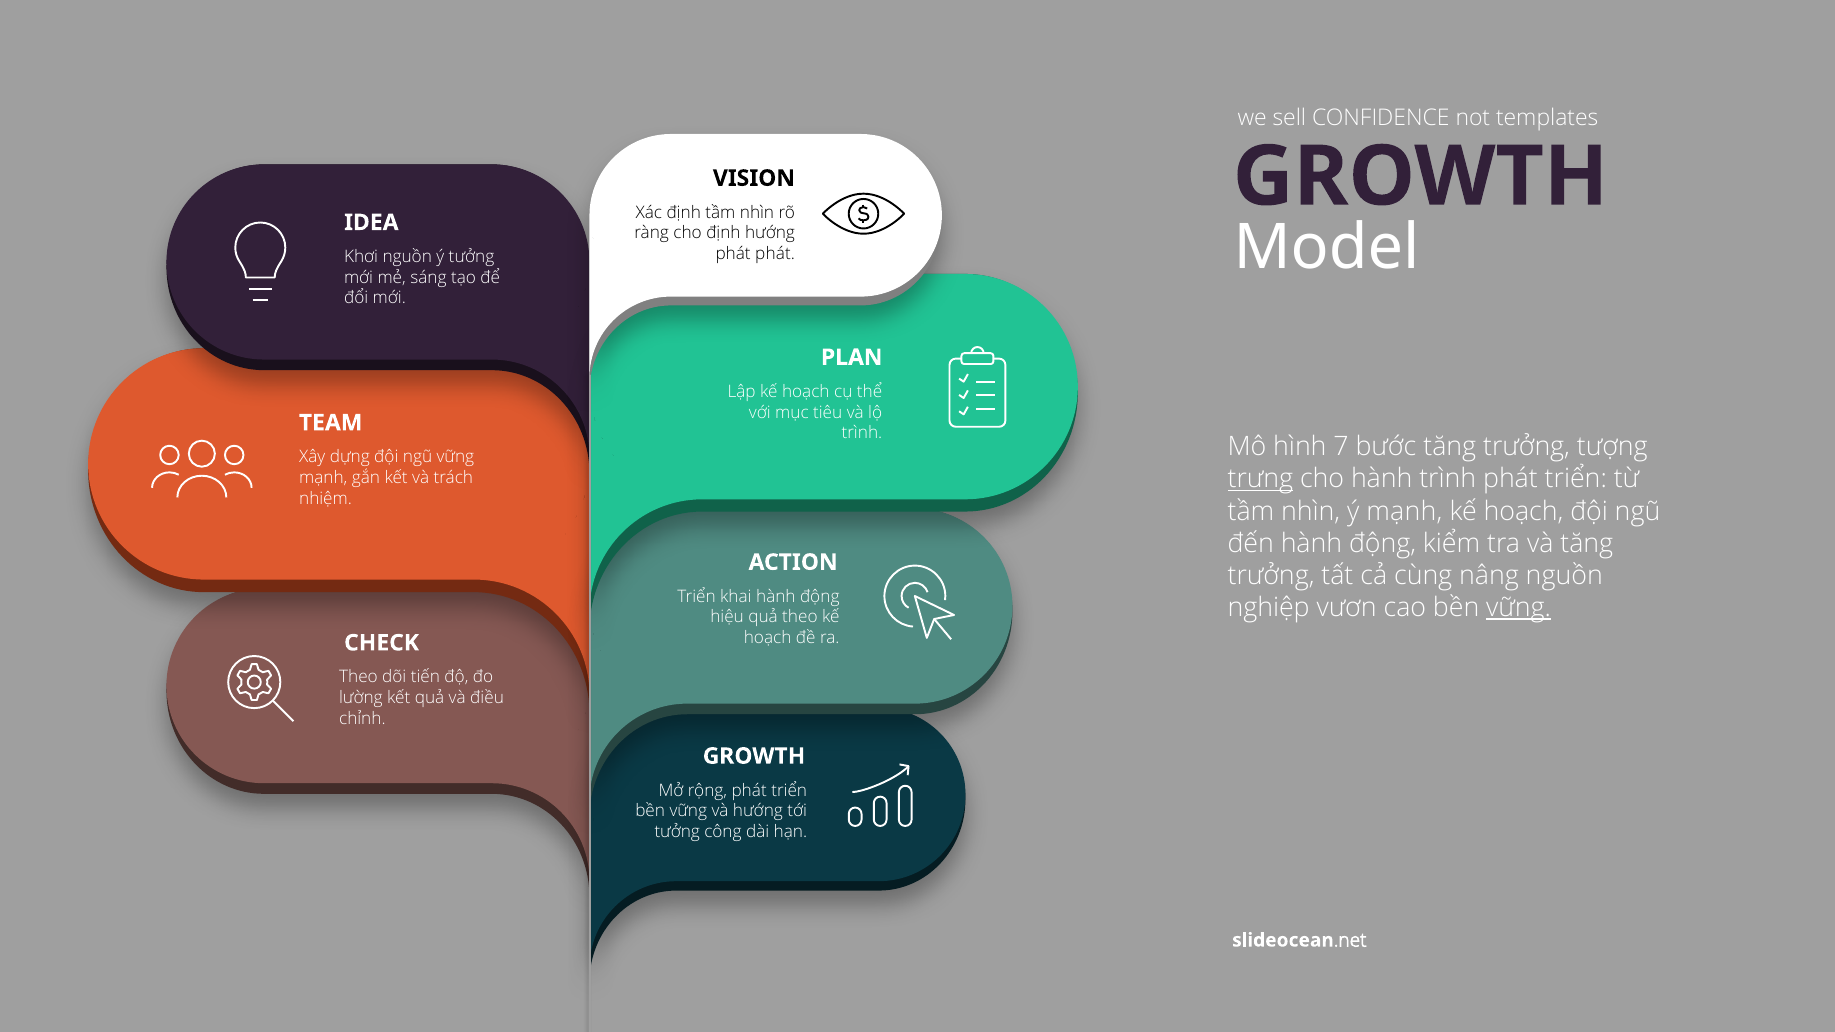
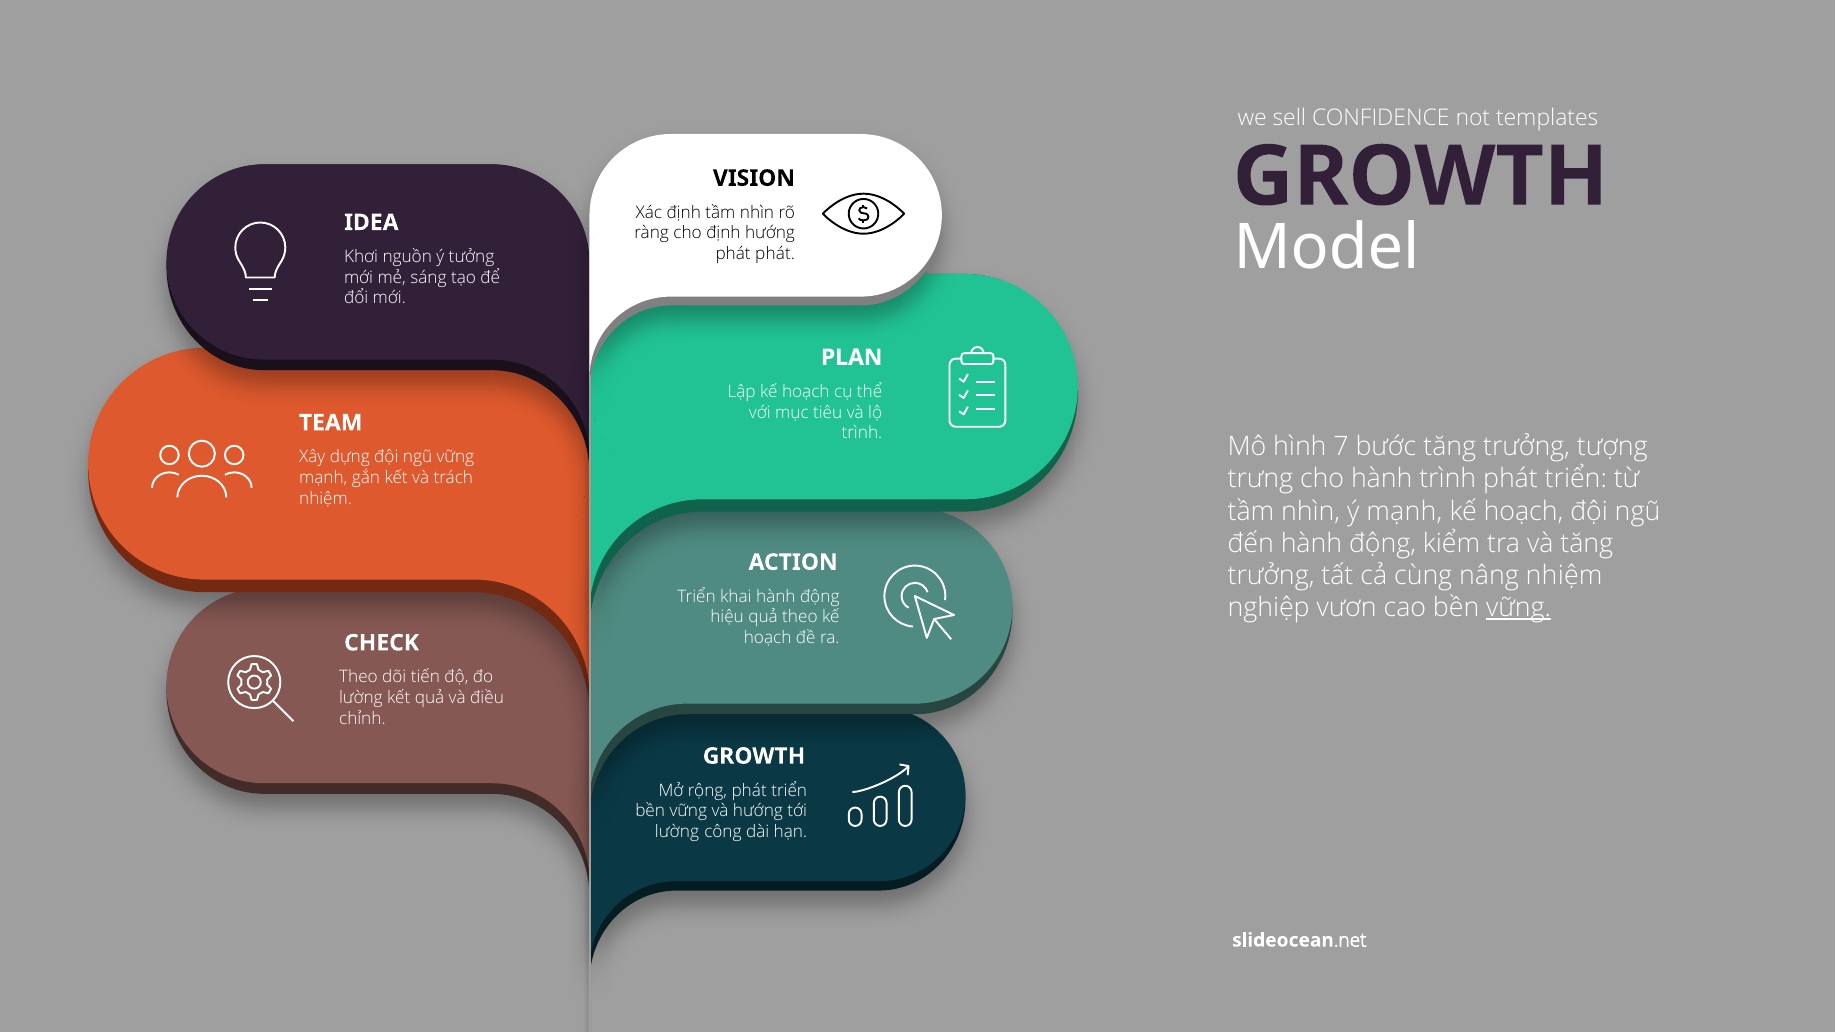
trưng underline: present -> none (1260, 479)
nâng nguồn: nguồn -> nhiệm (1564, 576)
tưởng: tưởng -> lường (677, 832)
